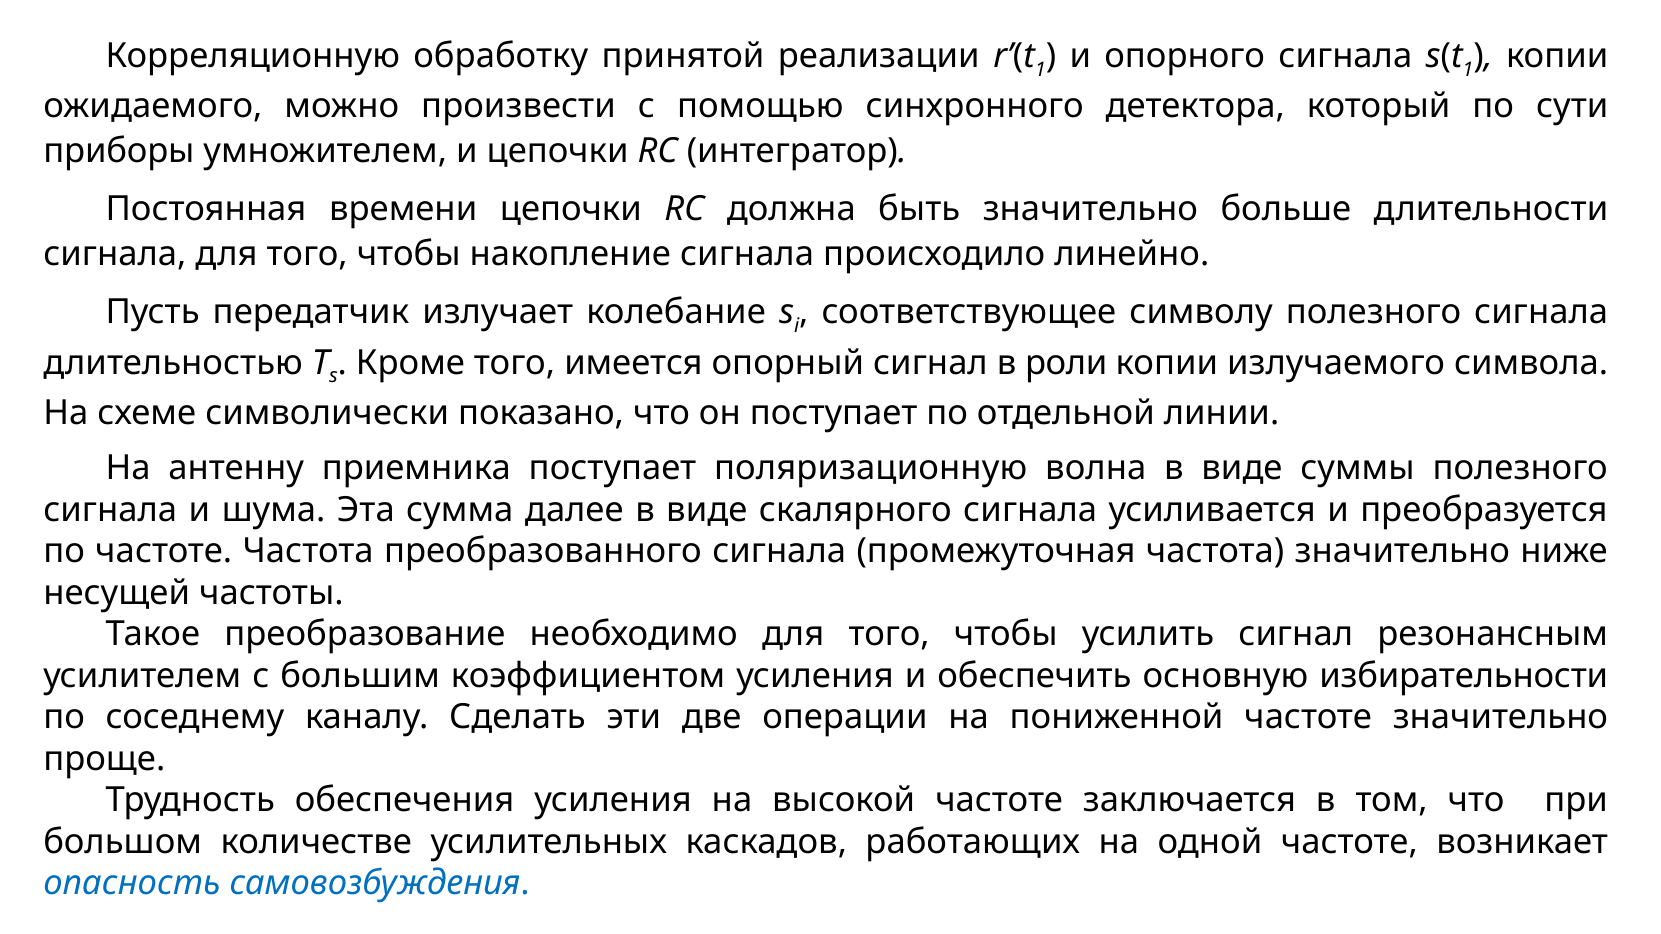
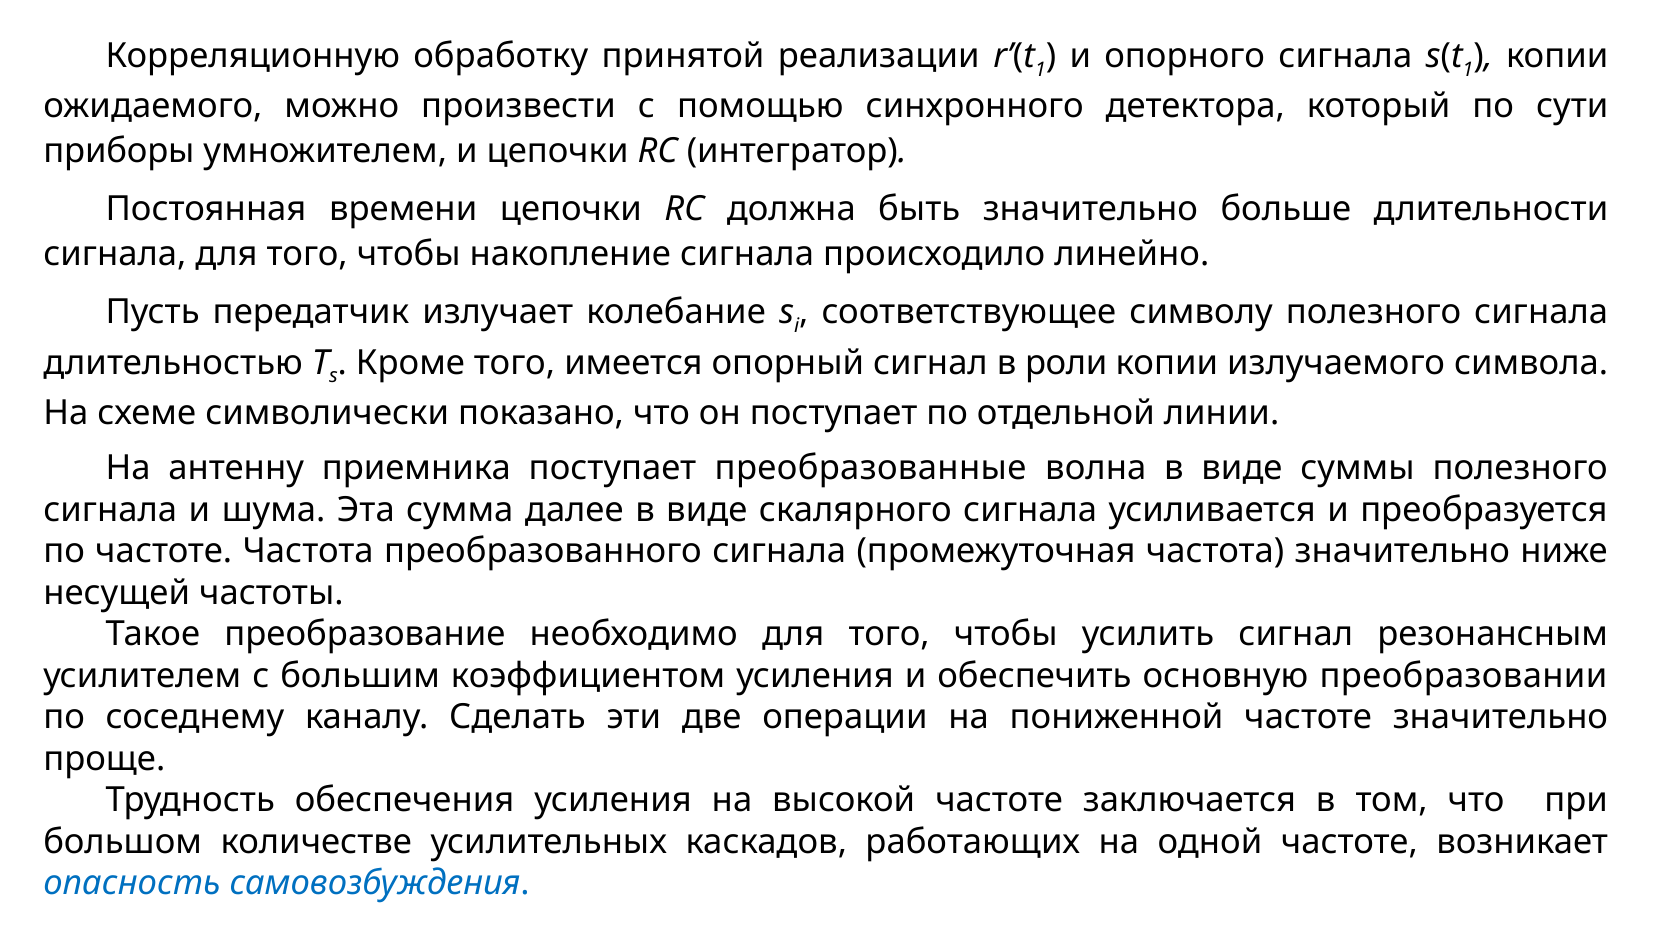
поляризационную: поляризационную -> преобразованные (871, 468)
избирательности: избирательности -> преобразовании (1464, 676)
